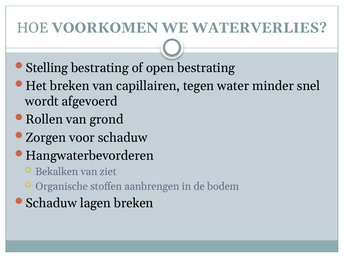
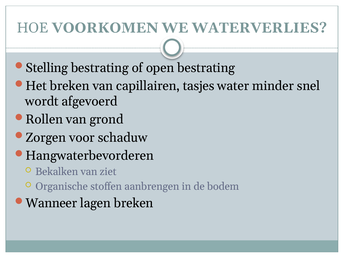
tegen: tegen -> tasjes (199, 86)
Schaduw: Schaduw -> Wanneer (51, 203)
